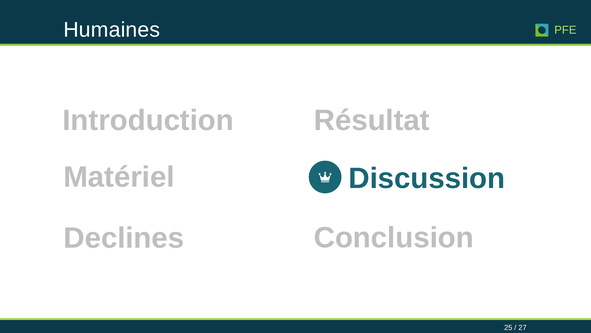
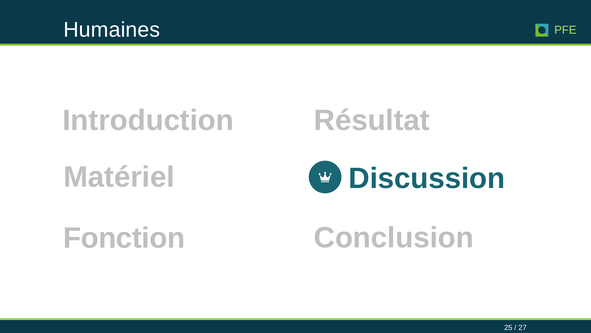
Declines: Declines -> Fonction (124, 238)
